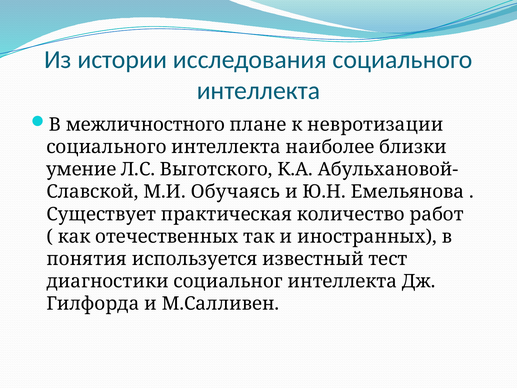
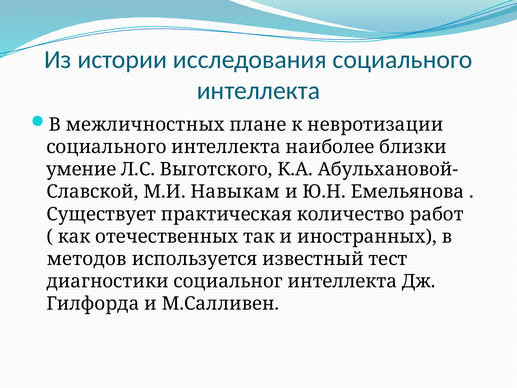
межличностного: межличностного -> межличностных (145, 124)
Обучаясь: Обучаясь -> Навыкам (235, 192)
понятия: понятия -> методов (87, 259)
